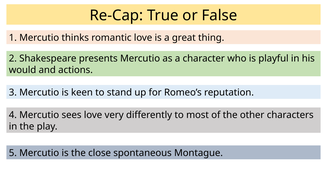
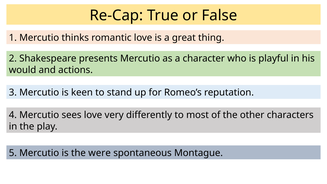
close: close -> were (100, 153)
